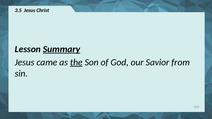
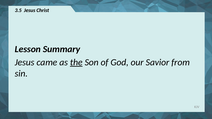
Summary underline: present -> none (62, 49)
